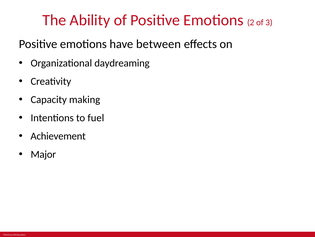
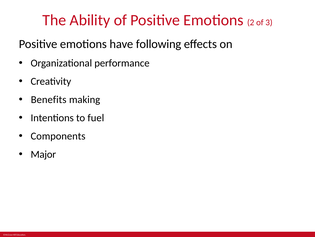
between: between -> following (159, 44)
daydreaming: daydreaming -> performance (122, 63)
Capacity: Capacity -> Benefits (49, 99)
Achievement: Achievement -> Components (58, 136)
